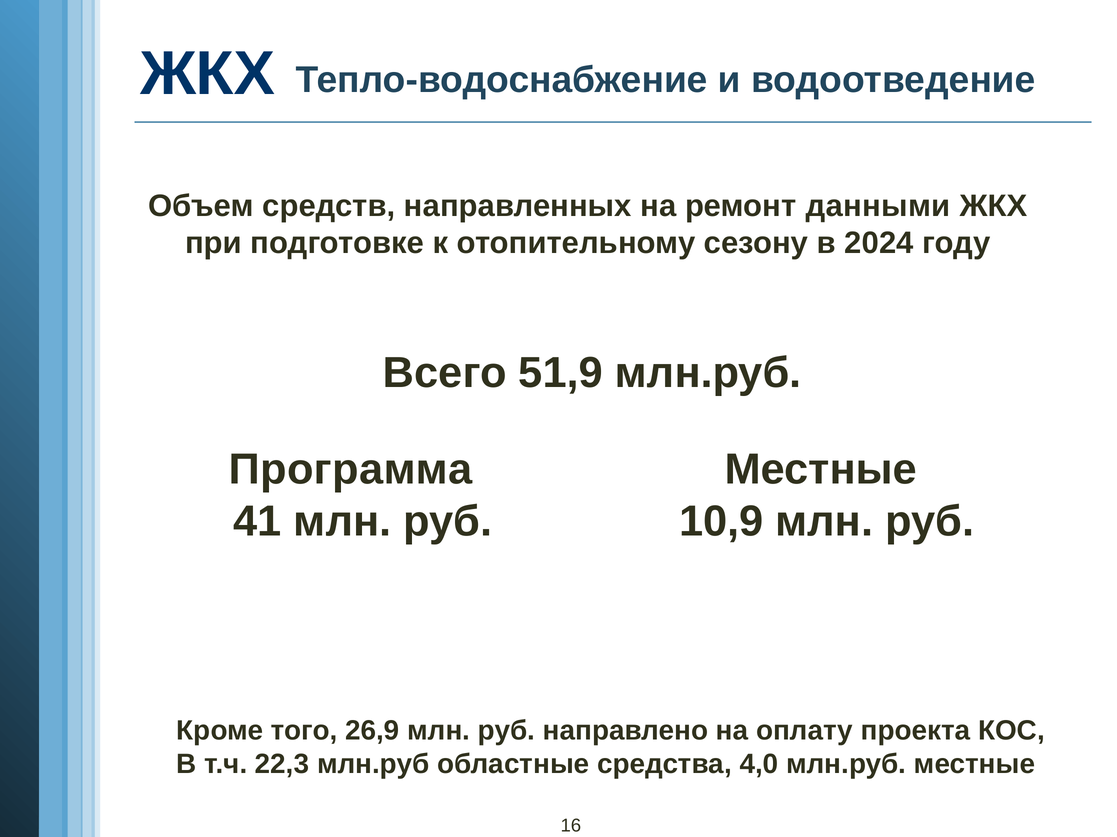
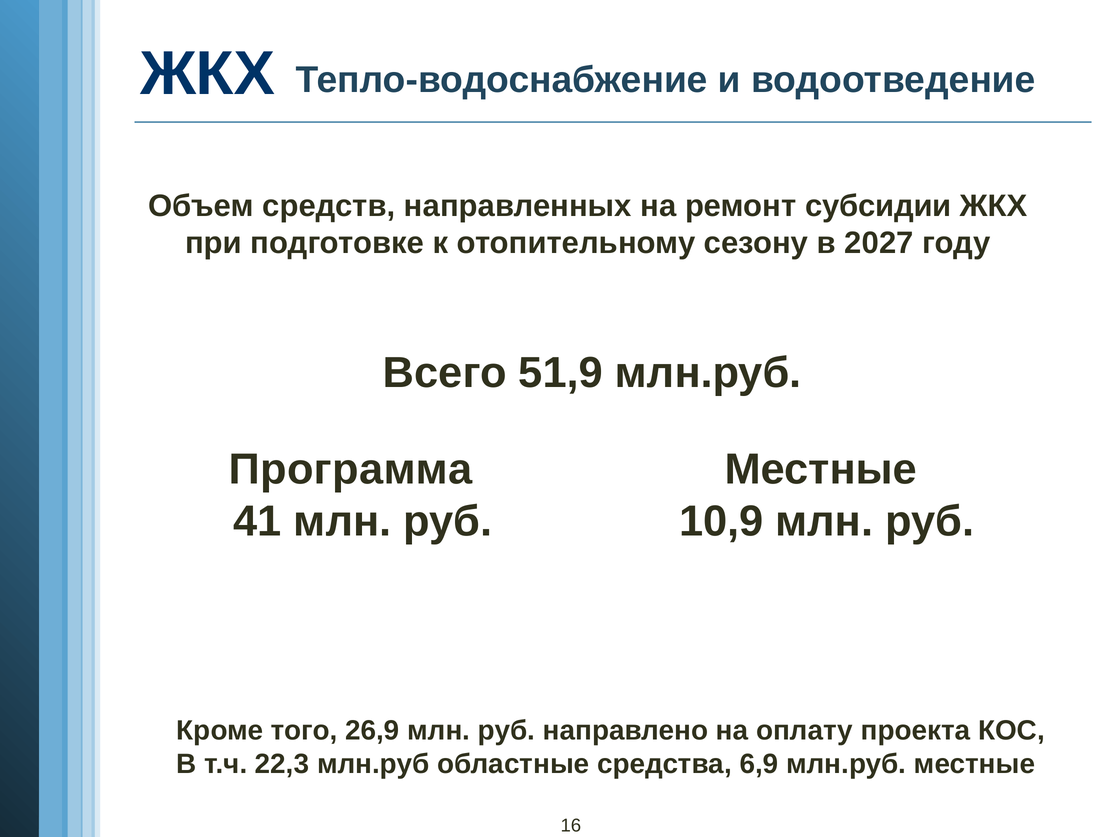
данными: данными -> субсидии (878, 206)
2024: 2024 -> 2027 (879, 243)
4,0: 4,0 -> 6,9 (759, 765)
